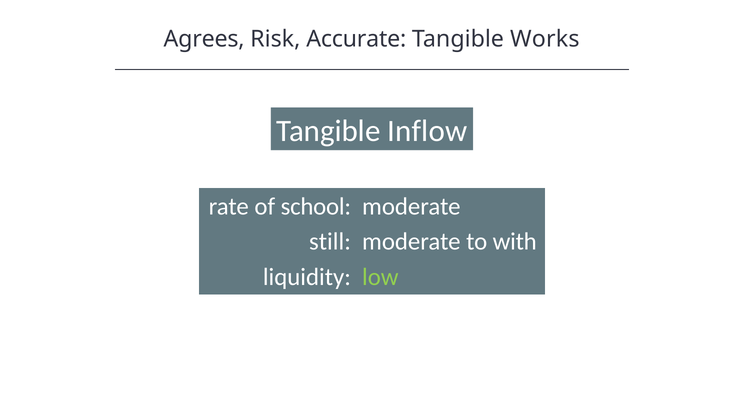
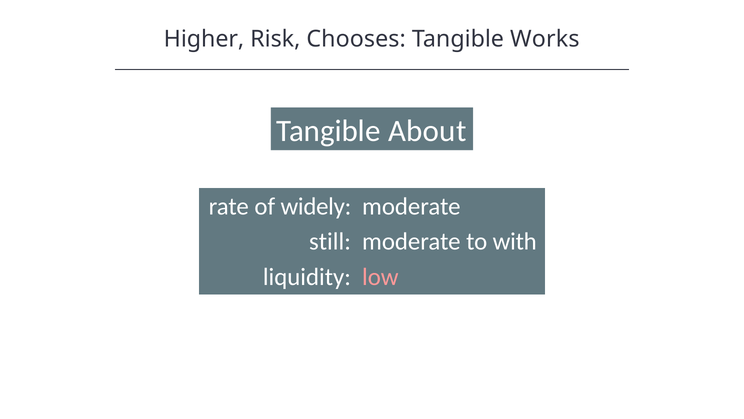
Agrees: Agrees -> Higher (204, 39)
Accurate: Accurate -> Chooses (356, 39)
Inflow: Inflow -> About (427, 131)
school: school -> widely (316, 206)
low colour: light green -> pink (380, 277)
